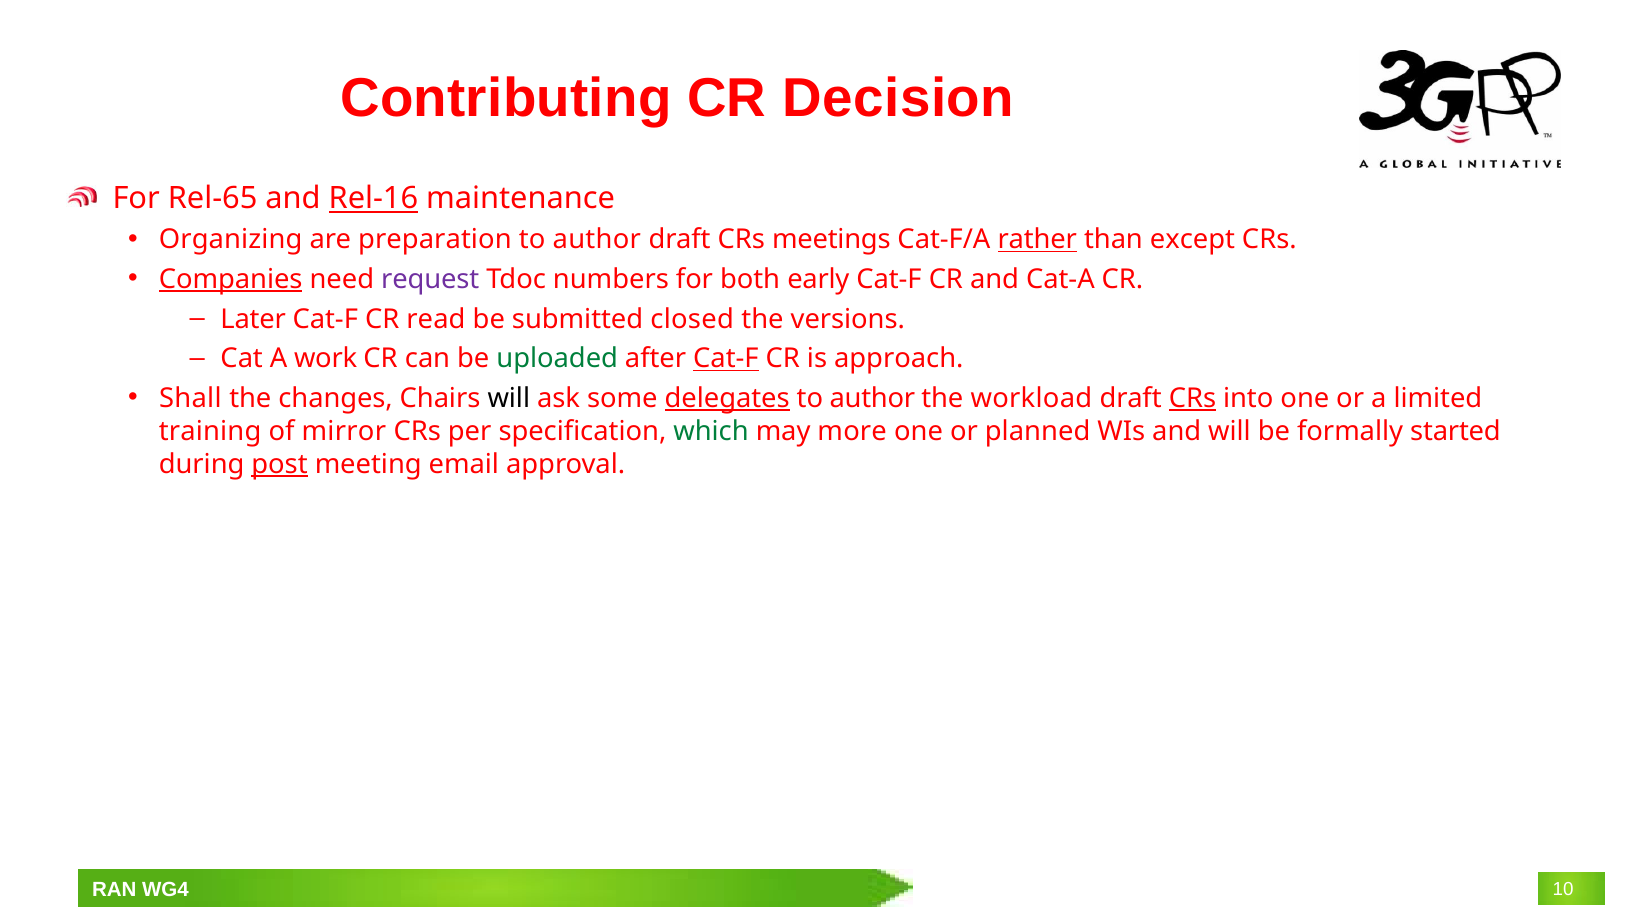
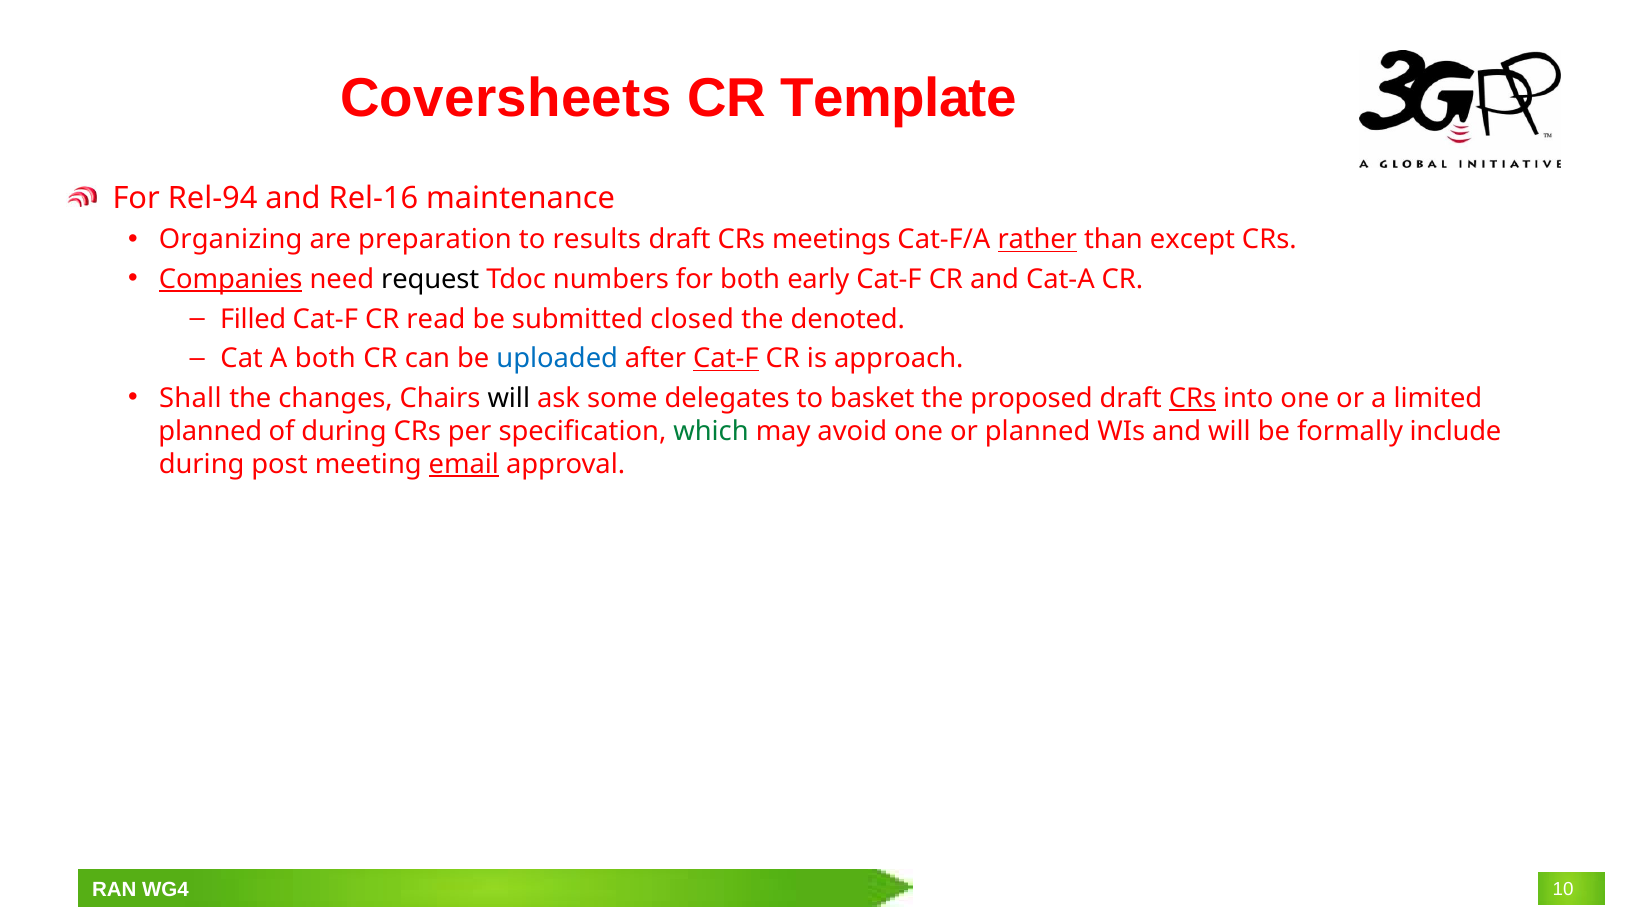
Contributing: Contributing -> Coversheets (506, 98)
Decision: Decision -> Template (899, 98)
Rel-65: Rel-65 -> Rel-94 (213, 198)
Rel-16 underline: present -> none (373, 198)
author: author -> results (597, 240)
request colour: purple -> black (430, 280)
Later: Later -> Filled (253, 319)
versions: versions -> denoted (848, 319)
A work: work -> both (325, 359)
uploaded colour: green -> blue (557, 359)
delegates underline: present -> none (727, 399)
author: author -> basket (872, 399)
workload: workload -> proposed (1032, 399)
training: training -> planned (210, 431)
of mirror: mirror -> during (344, 431)
more: more -> avoid (852, 431)
started: started -> include (1456, 431)
post underline: present -> none (280, 464)
email underline: none -> present (464, 464)
